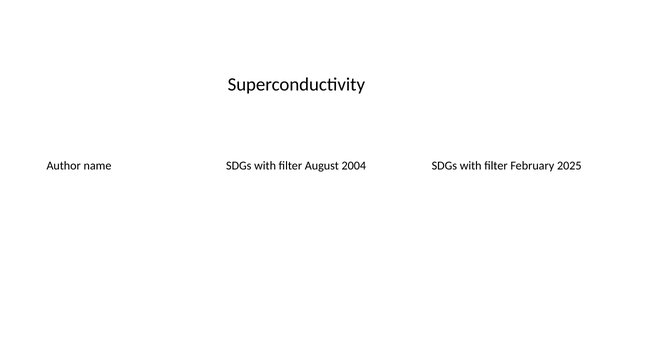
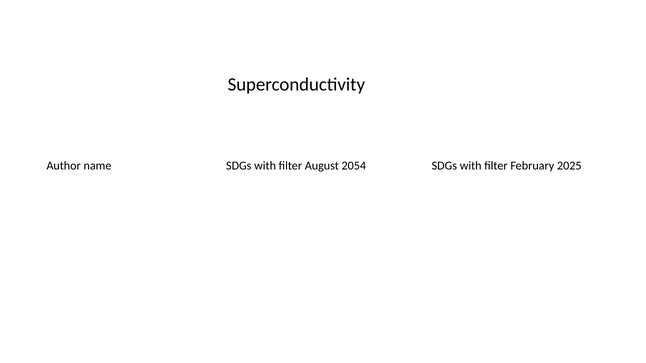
2004: 2004 -> 2054 (354, 166)
